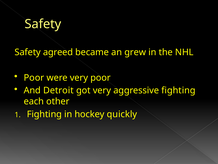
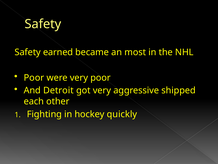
agreed: agreed -> earned (58, 52)
grew: grew -> most (135, 52)
aggressive fighting: fighting -> shipped (179, 90)
